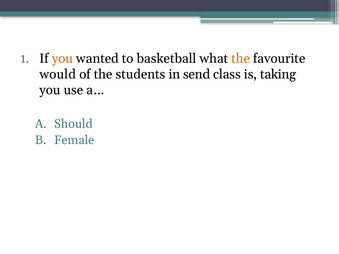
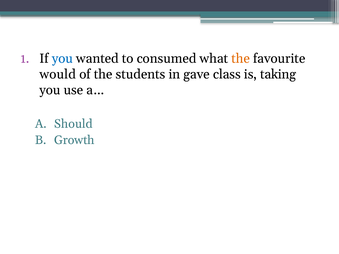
you colour: orange -> blue (62, 59)
basketball: basketball -> consumed (167, 59)
send: send -> gave (197, 74)
Female: Female -> Growth (74, 140)
